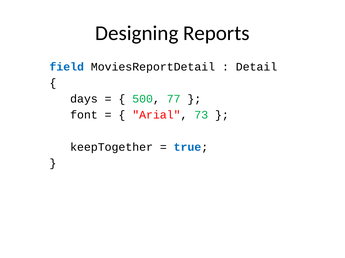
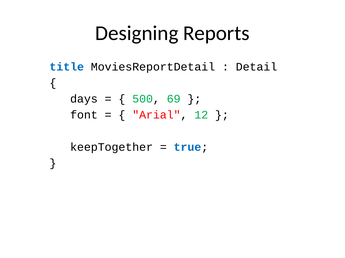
field: field -> title (67, 67)
77: 77 -> 69 (174, 99)
73: 73 -> 12 (201, 115)
